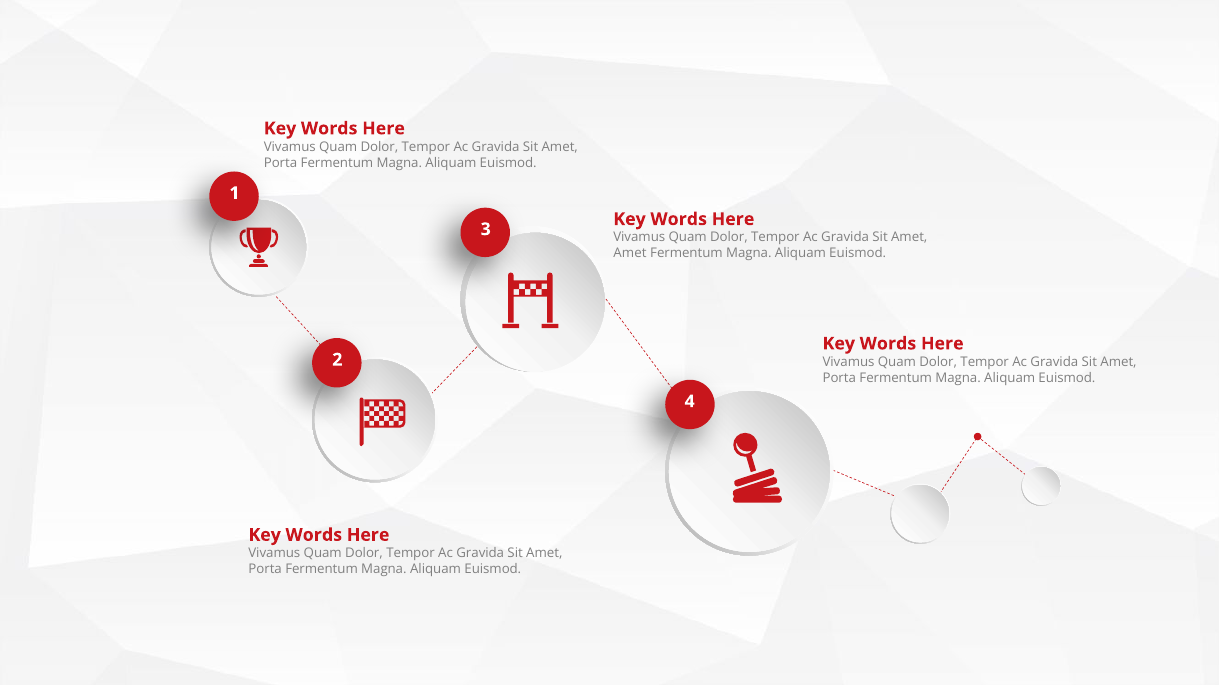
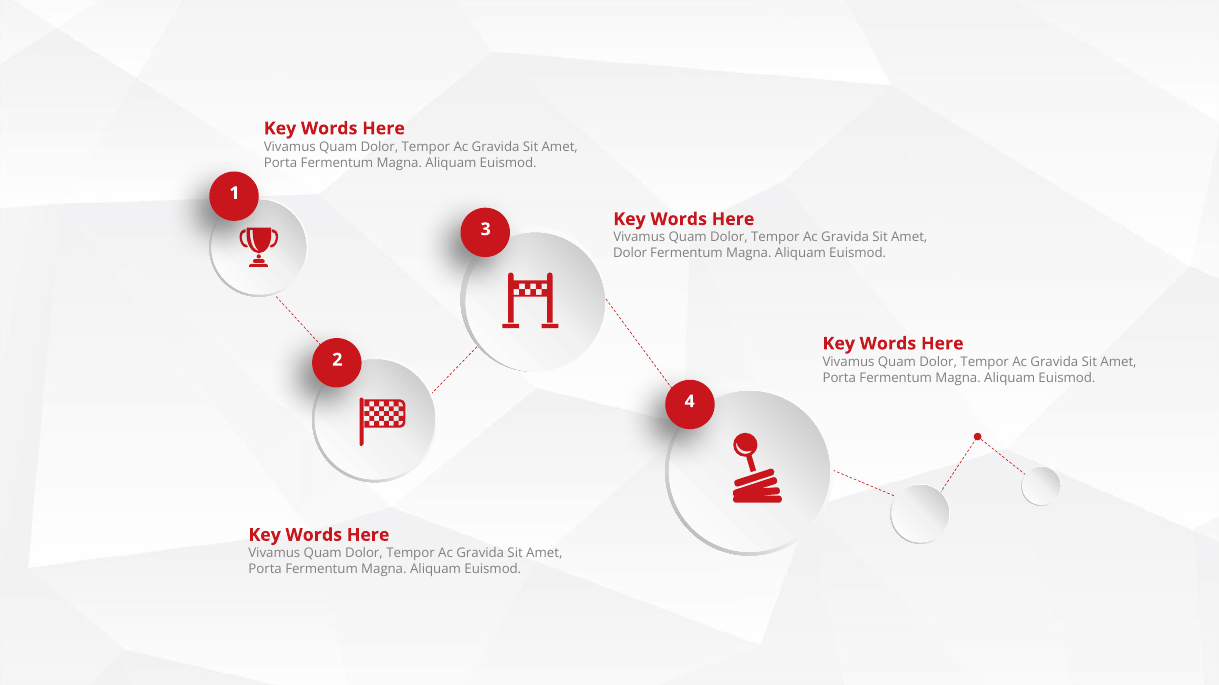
Amet: Amet -> Dolor (630, 254)
